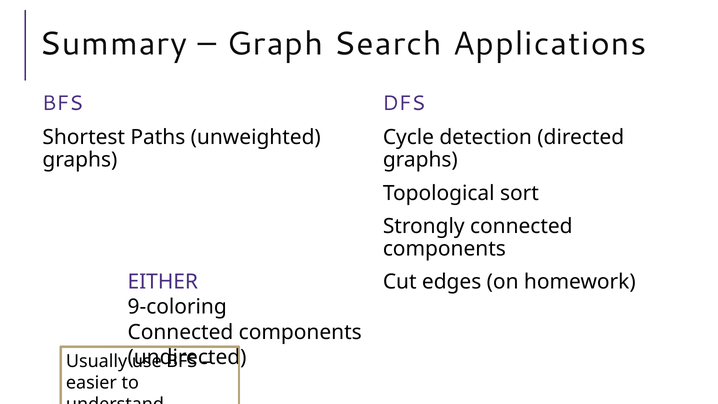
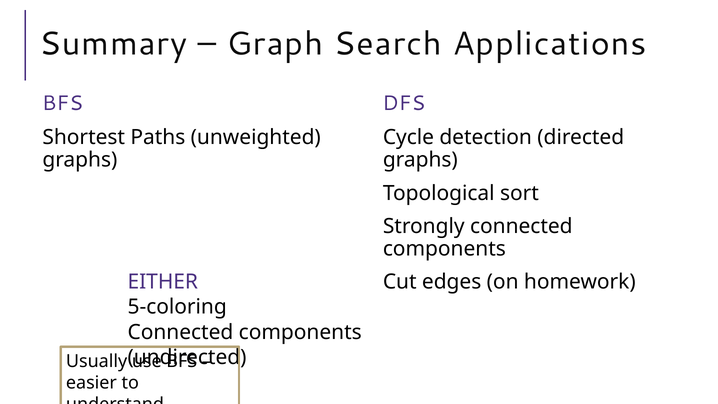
9-coloring: 9-coloring -> 5-coloring (177, 307)
